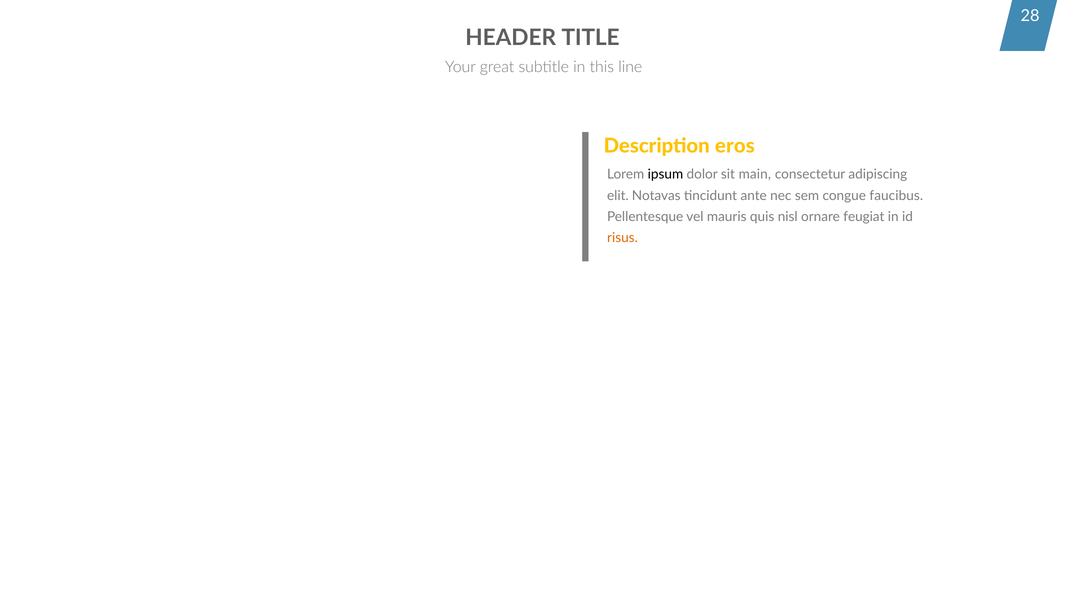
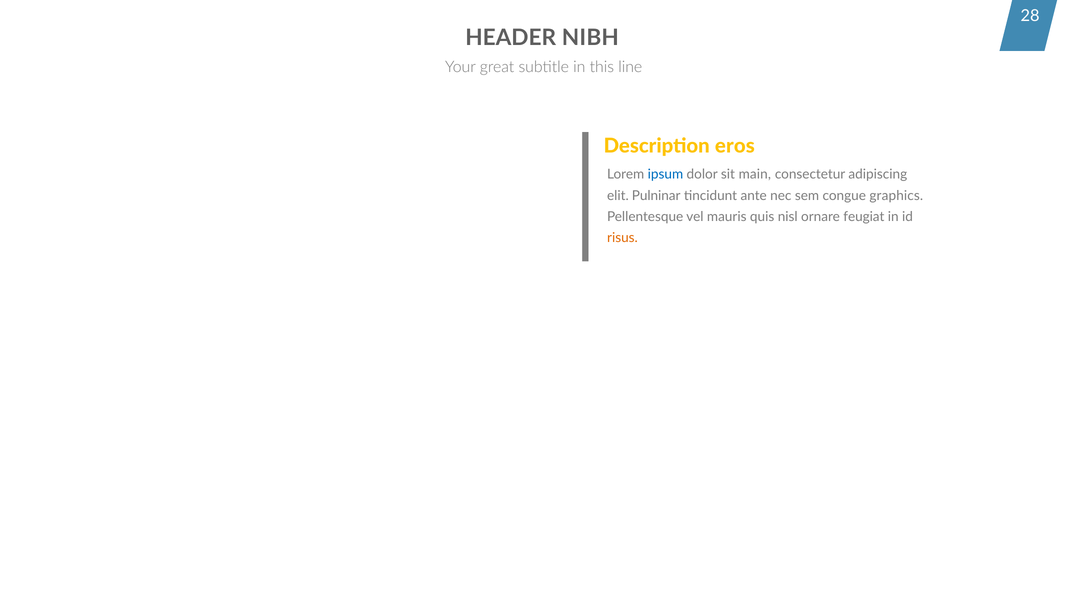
TITLE: TITLE -> NIBH (590, 38)
ipsum colour: black -> blue (665, 174)
Notavas: Notavas -> Pulninar (656, 195)
faucibus: faucibus -> graphics (896, 195)
